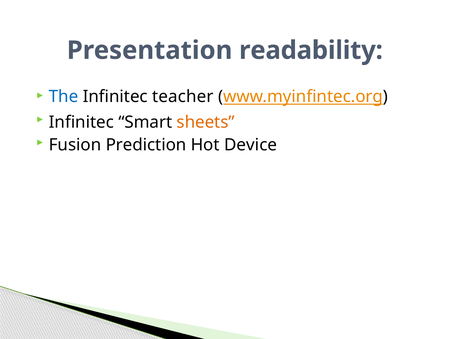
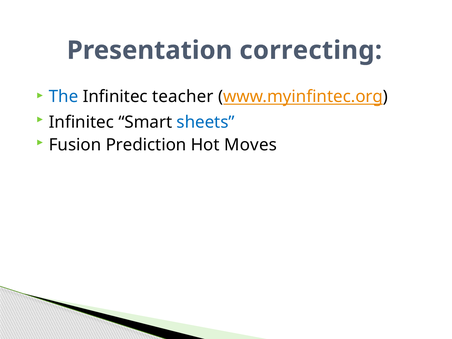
readability: readability -> correcting (311, 50)
sheets colour: orange -> blue (206, 122)
Device: Device -> Moves (251, 145)
